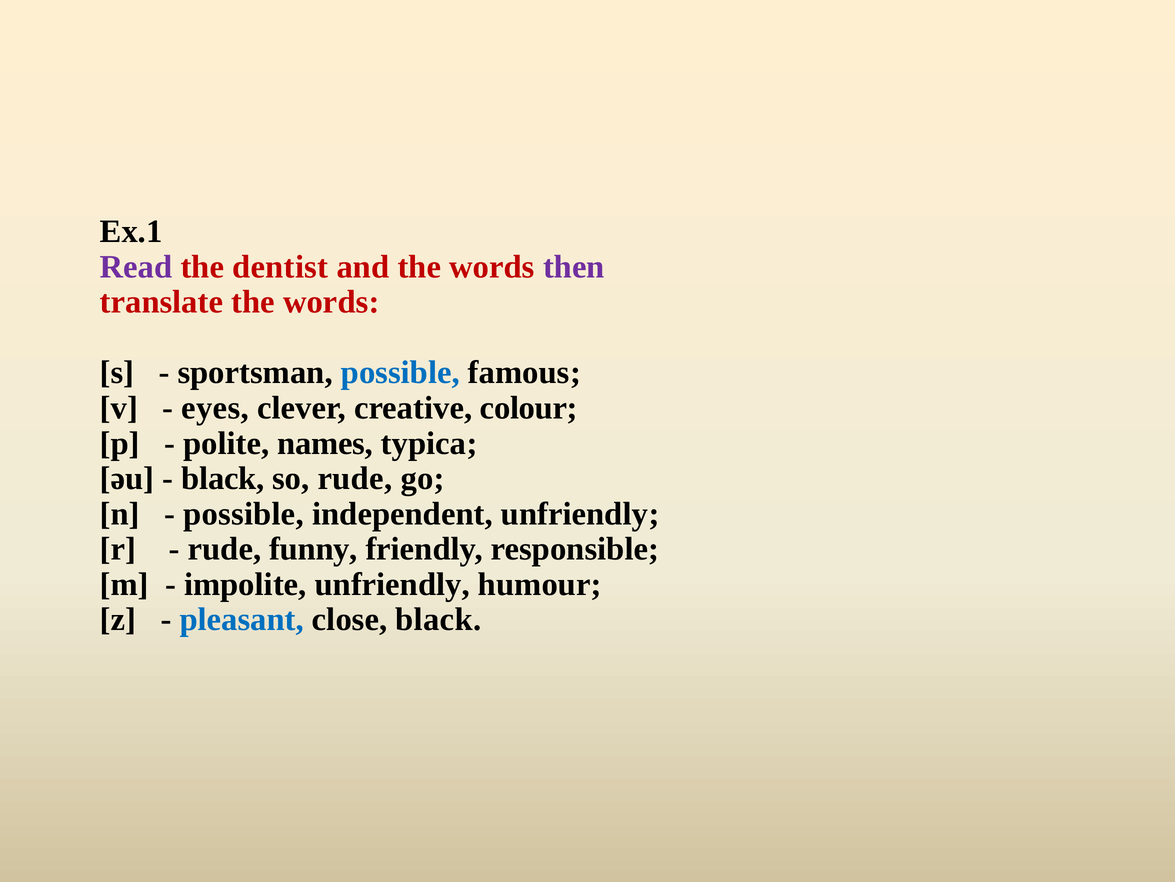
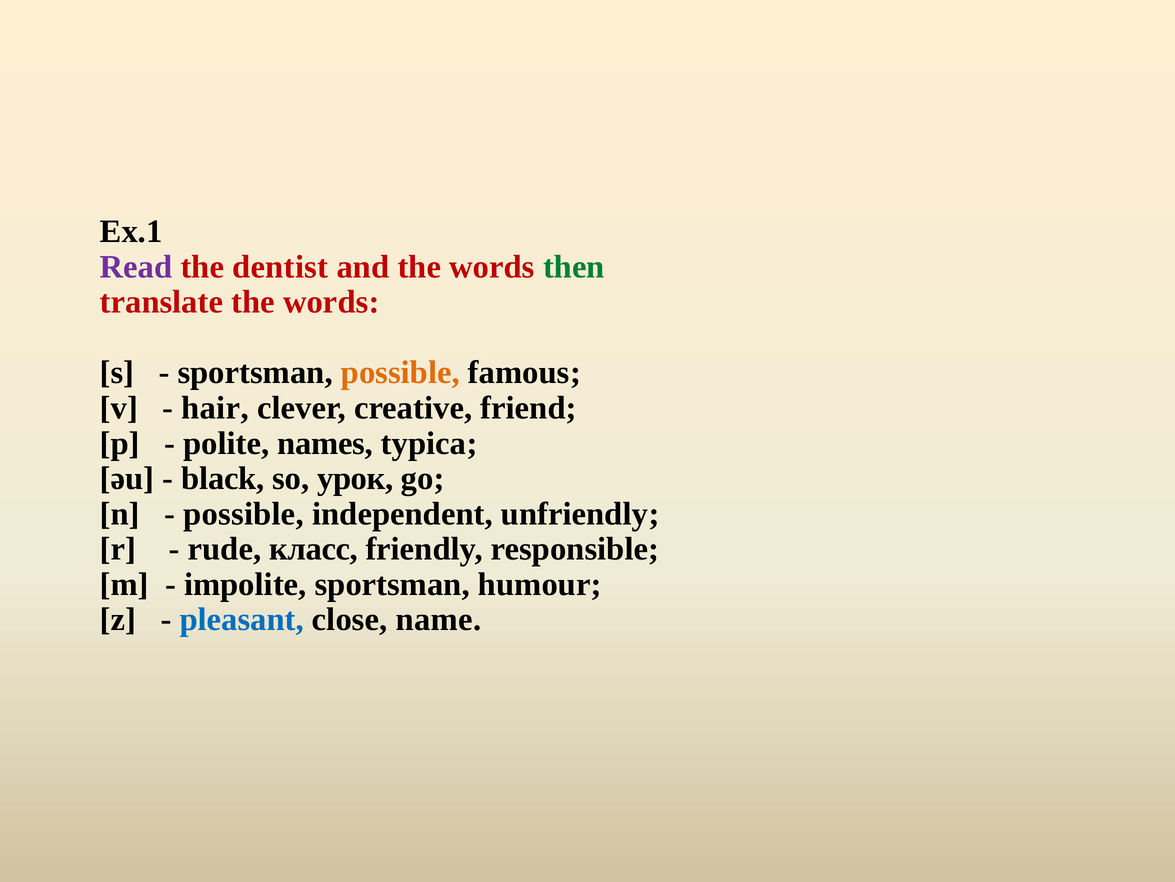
then colour: purple -> green (574, 267)
possible colour: blue -> orange (400, 372)
eyes: eyes -> hair (215, 408)
colour: colour -> friend (529, 408)
so rude: rude -> урок (355, 478)
funny: funny -> класс (313, 549)
impolite unfriendly: unfriendly -> sportsman (392, 584)
close black: black -> name (438, 619)
